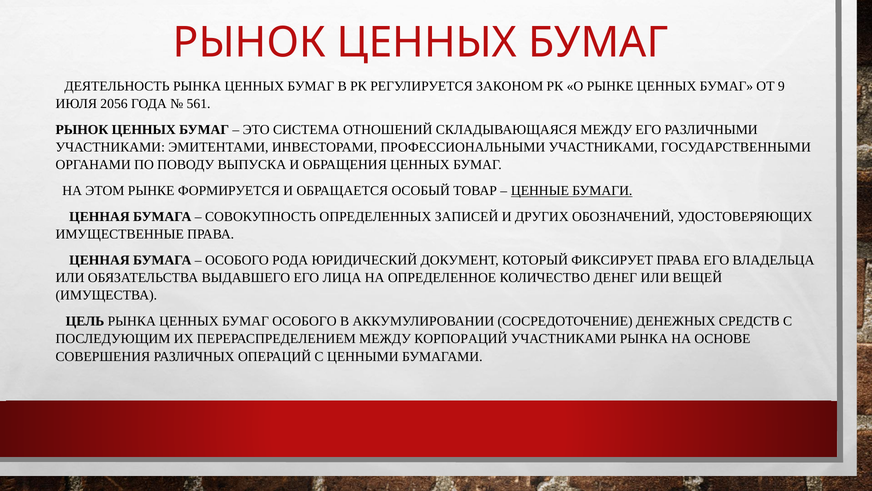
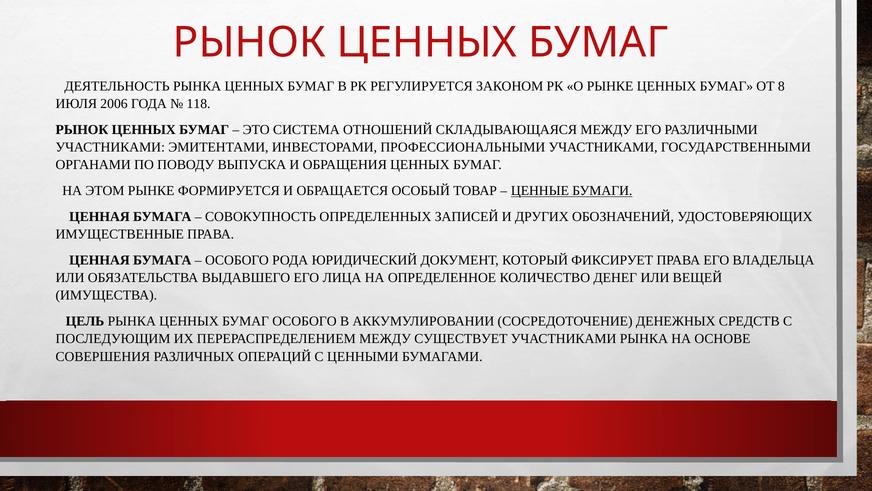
9: 9 -> 8 (781, 86)
2056: 2056 -> 2006 (114, 104)
561: 561 -> 118 (199, 104)
КОРПОРАЦИЙ: КОРПОРАЦИЙ -> СУЩЕСТВУЕТ (461, 339)
